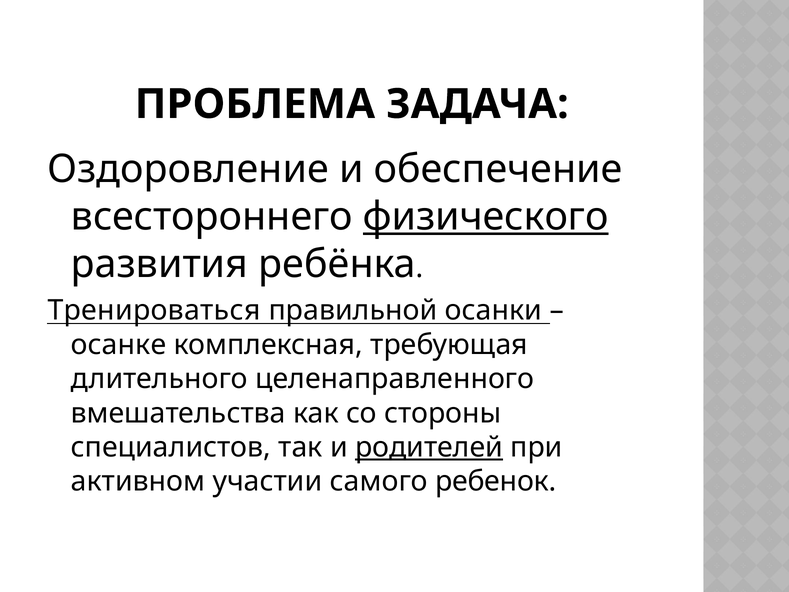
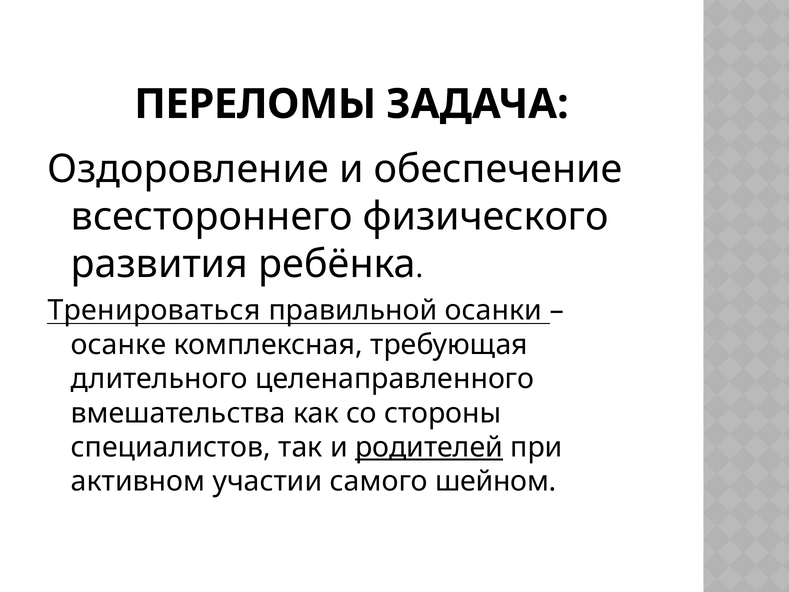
ПРОБЛЕМА: ПРОБЛЕМА -> ПЕРЕЛОМЫ (255, 104)
физического underline: present -> none (486, 217)
ребенок: ребенок -> шейном (496, 481)
